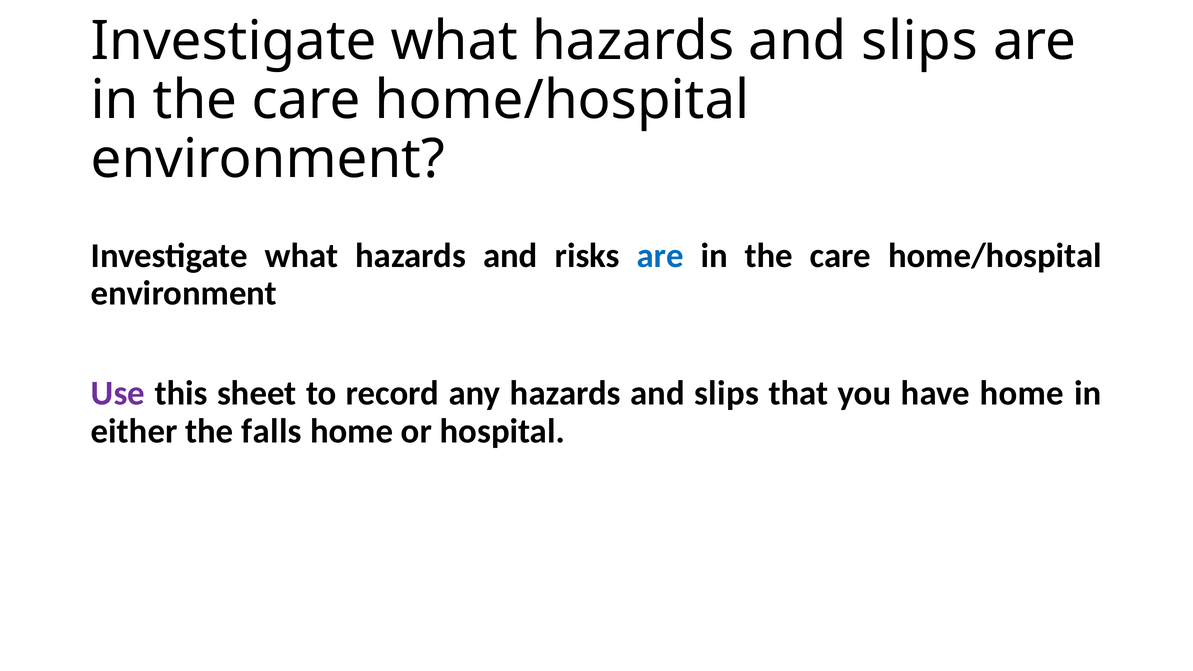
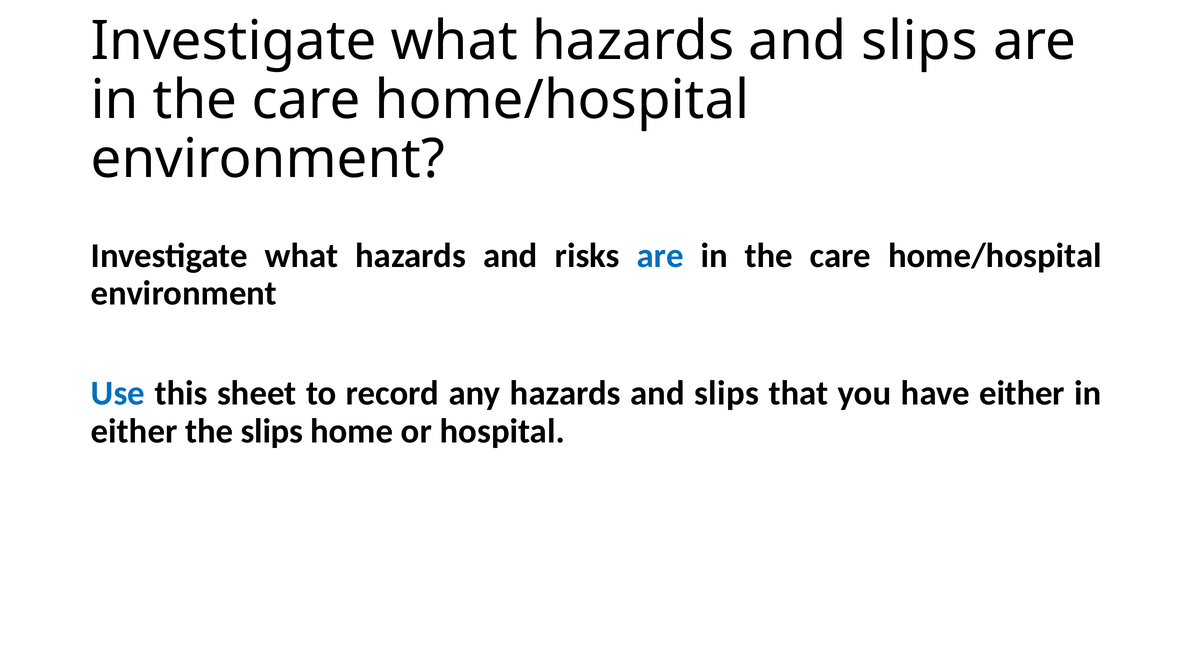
Use colour: purple -> blue (118, 394)
have home: home -> either (1022, 394)
the falls: falls -> slips (272, 431)
